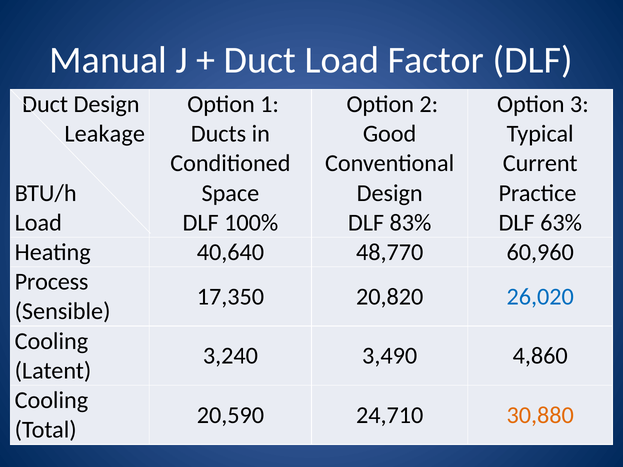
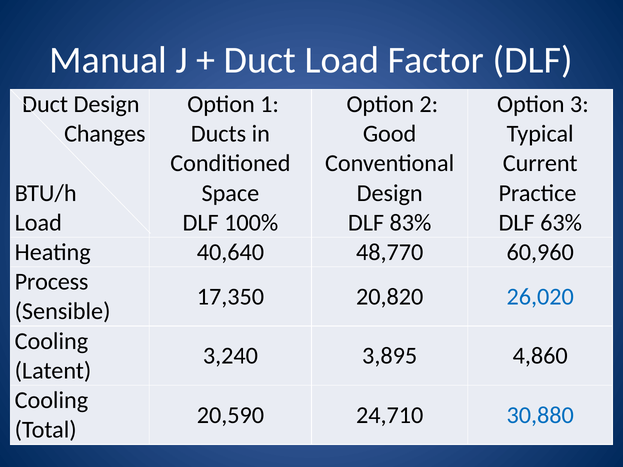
Leakage: Leakage -> Changes (105, 134)
3,490: 3,490 -> 3,895 (390, 356)
30,880 colour: orange -> blue (540, 415)
